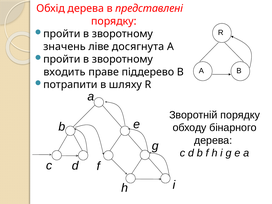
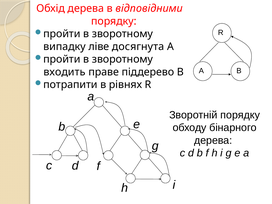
представлені: представлені -> відповідними (149, 8)
значень: значень -> випадку (65, 47)
шляху: шляху -> рівнях (125, 85)
